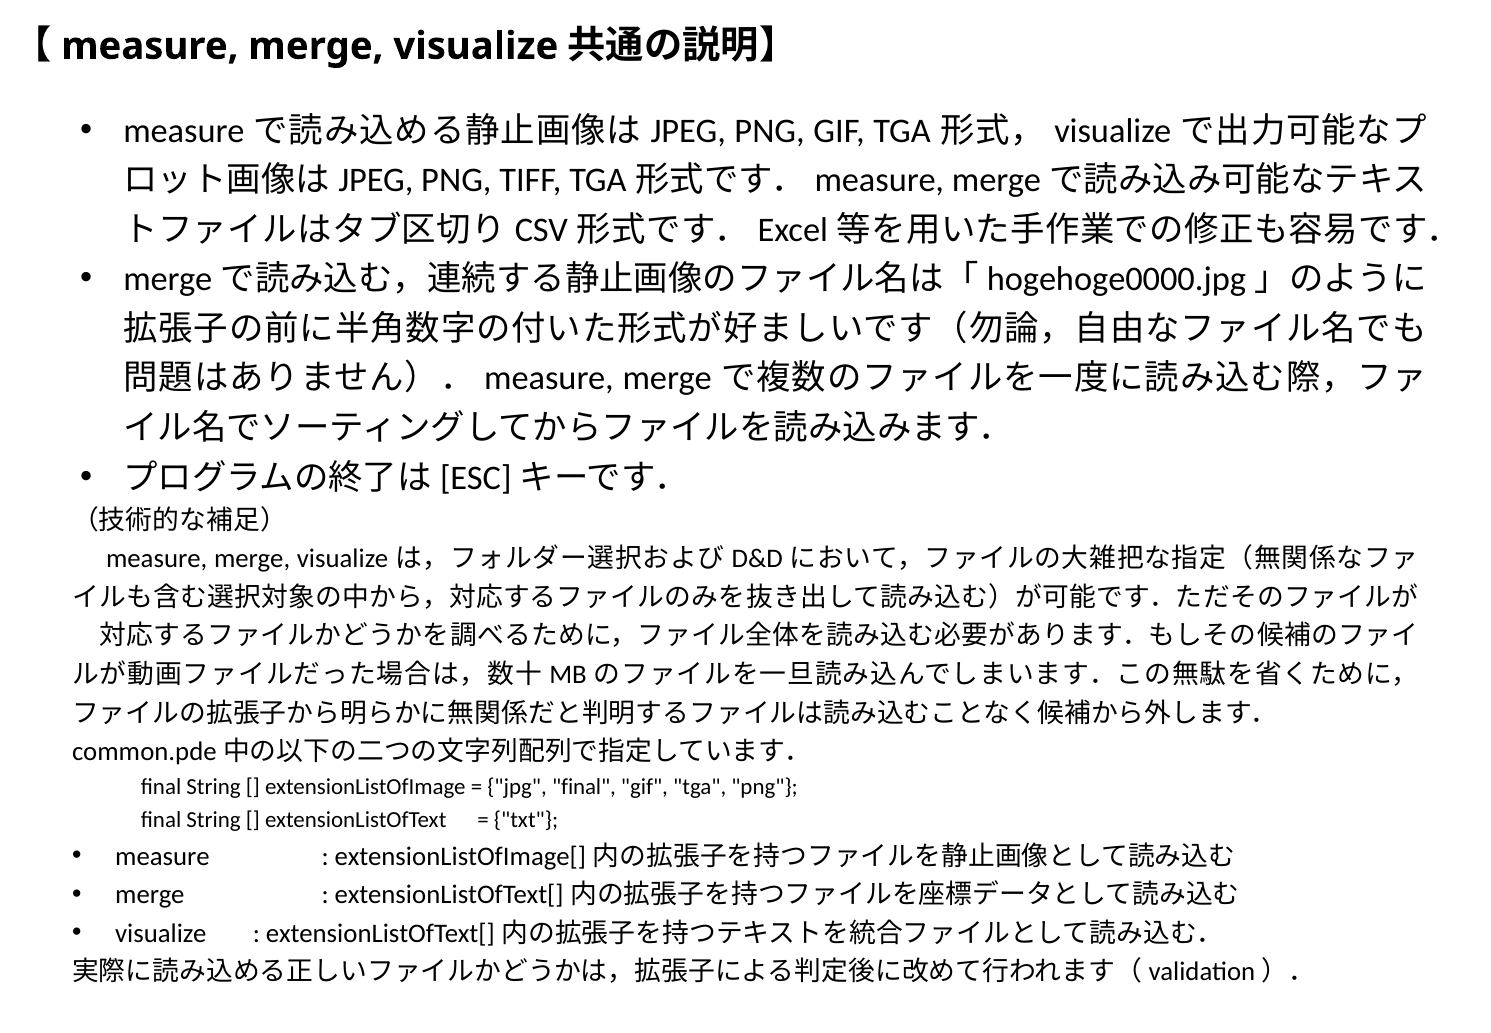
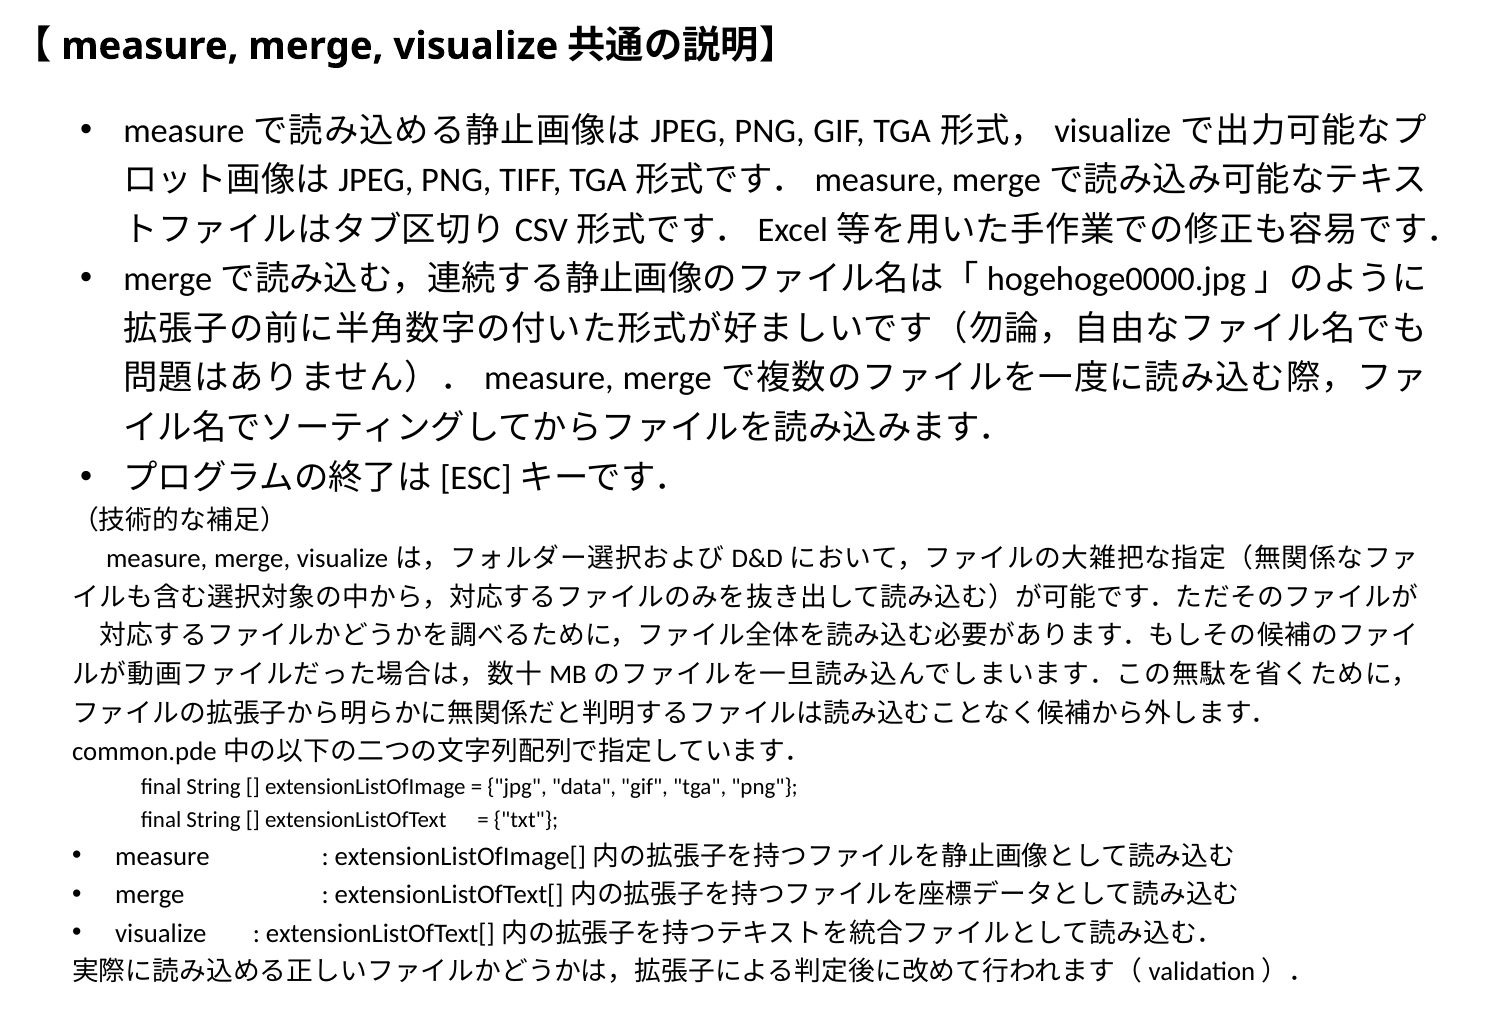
jpg final: final -> data (584, 786)
